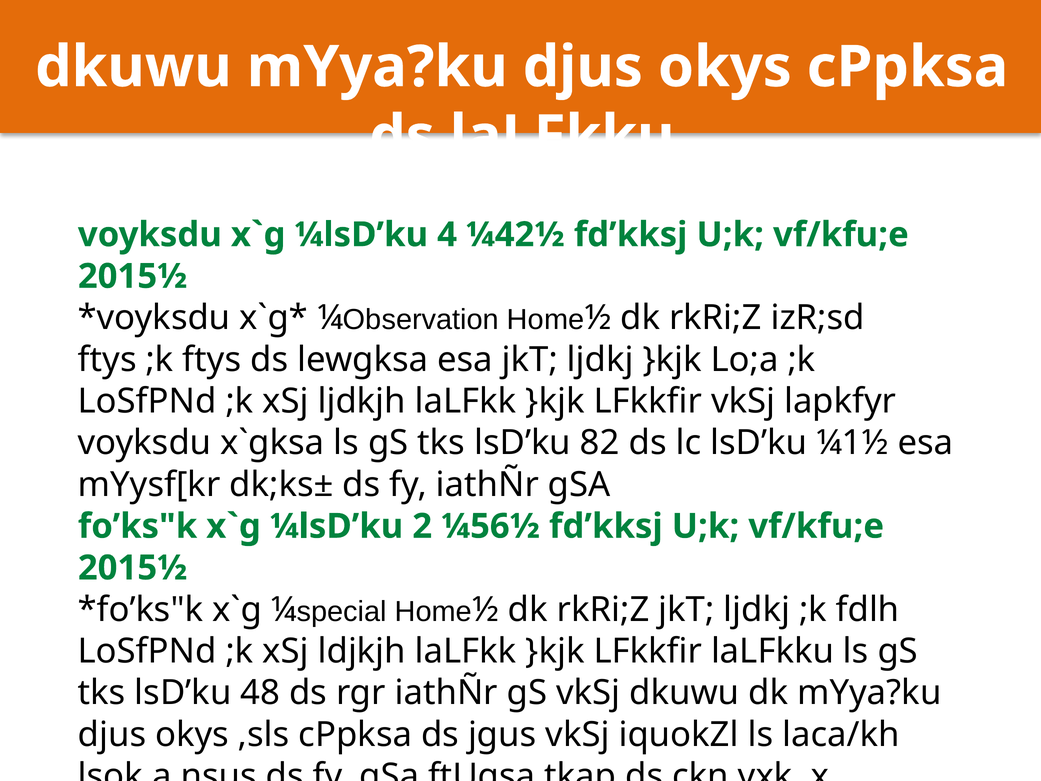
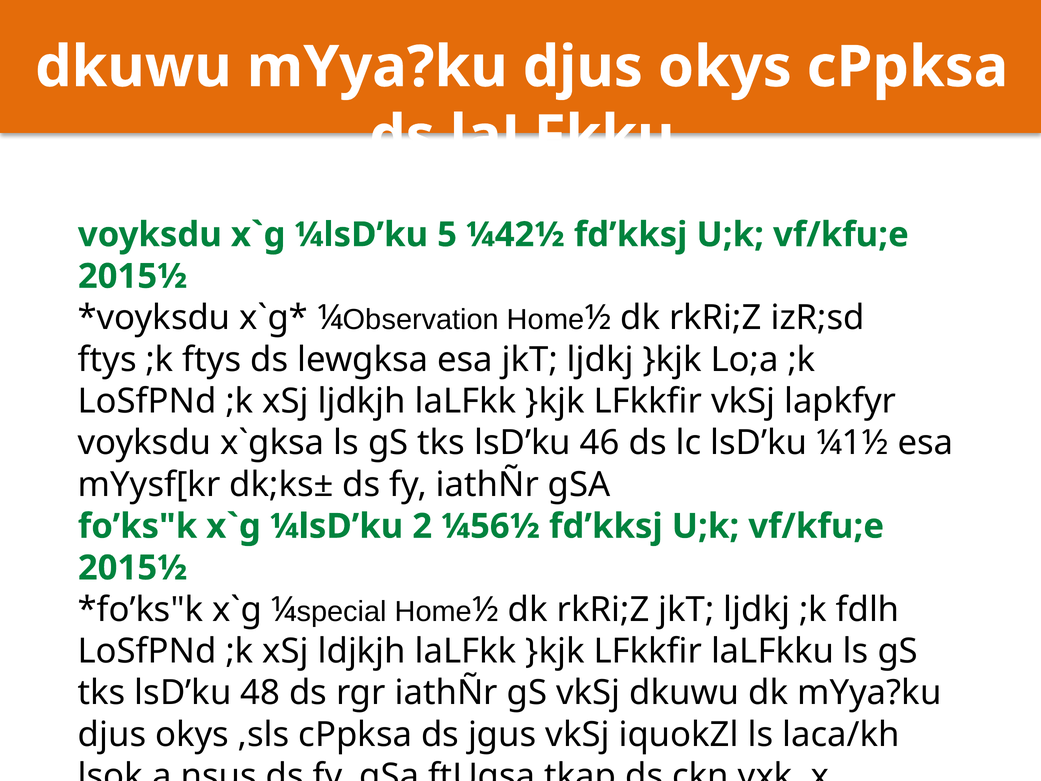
4: 4 -> 5 (447, 235)
82: 82 -> 46 (600, 443)
